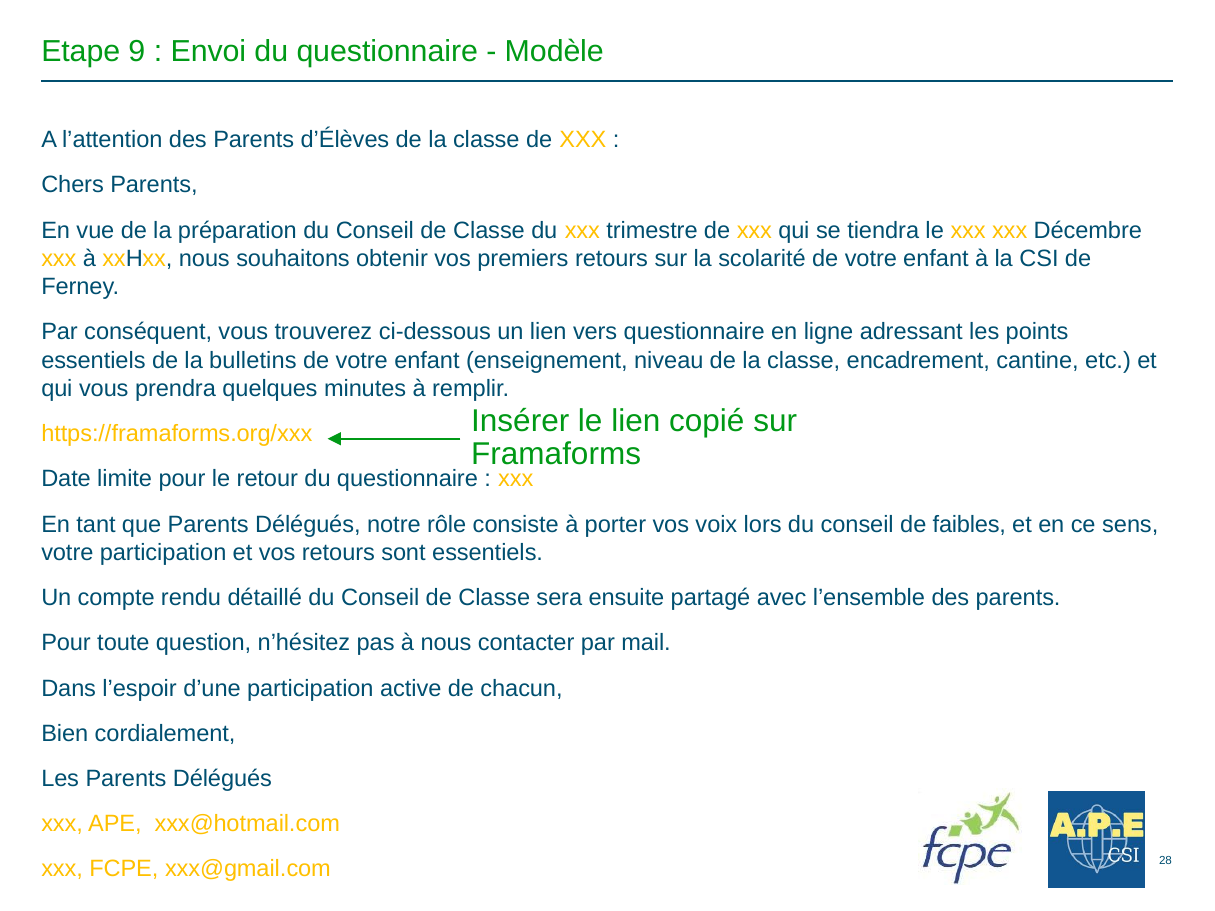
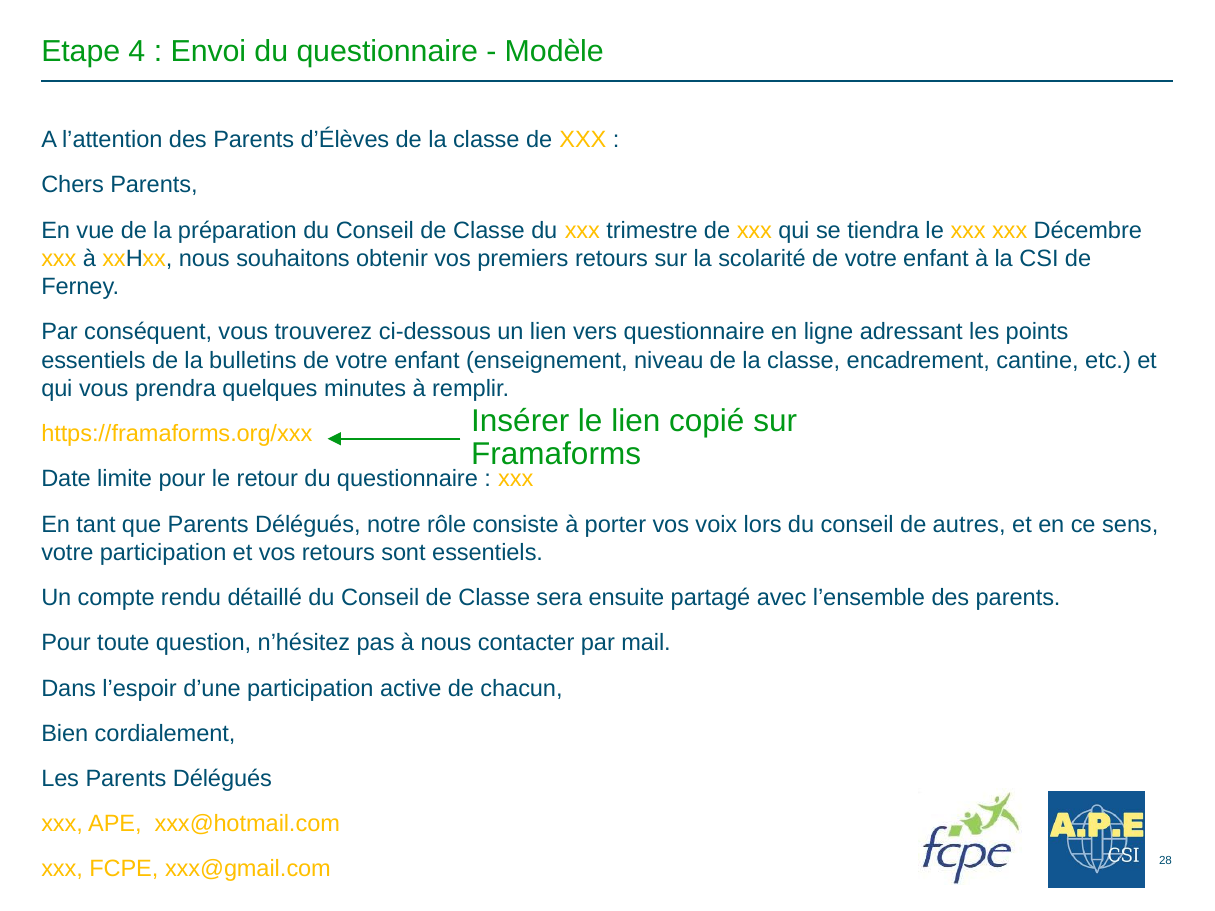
9: 9 -> 4 (137, 52)
faibles: faibles -> autres (969, 524)
